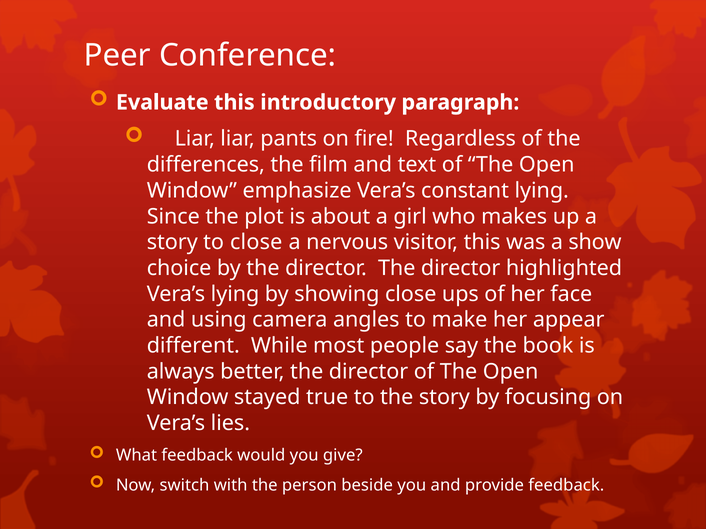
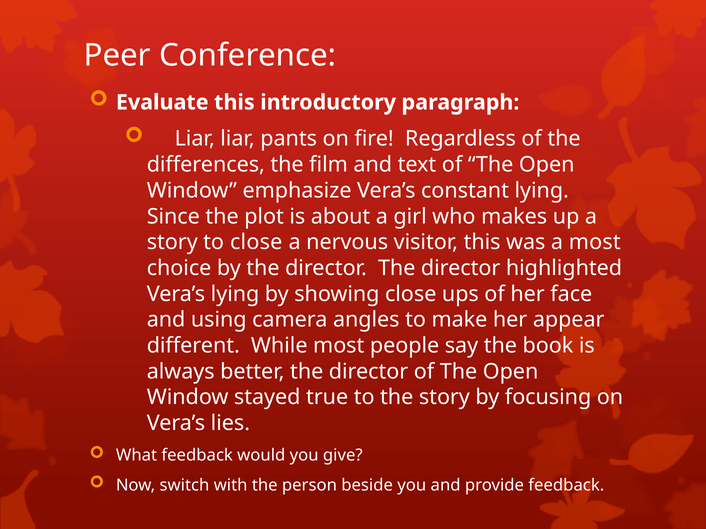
a show: show -> most (595, 242)
